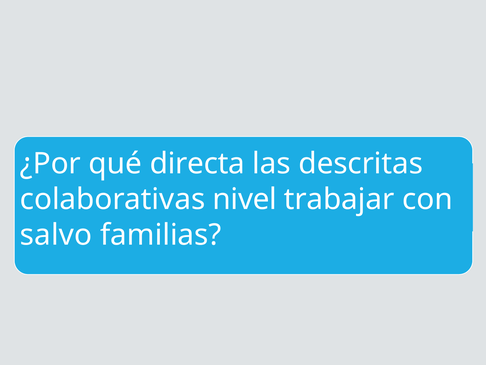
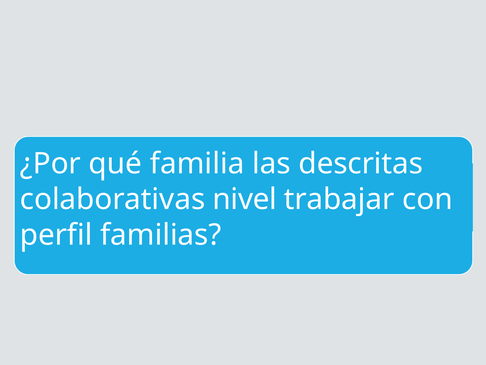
directa: directa -> familia (197, 164)
salvo: salvo -> perfil (56, 235)
